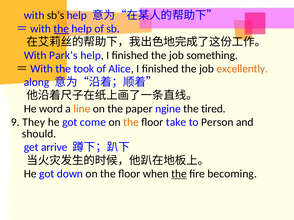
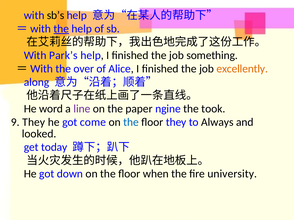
took: took -> over (84, 69)
line colour: orange -> purple (82, 109)
tired: tired -> took (213, 109)
the colour: orange -> blue (131, 122)
floor take: take -> they (176, 122)
Person: Person -> Always (217, 122)
should: should -> looked (39, 134)
arrive: arrive -> today (54, 147)
the underline: present -> none (179, 174)
becoming: becoming -> university (232, 174)
